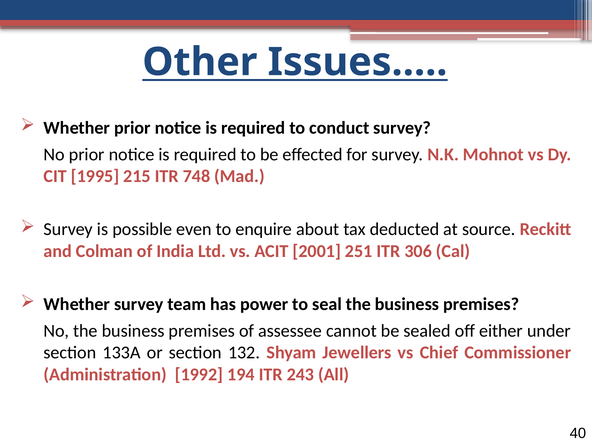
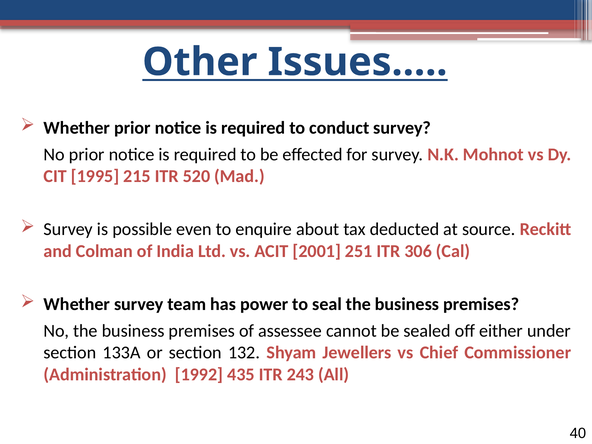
748: 748 -> 520 (196, 176)
194: 194 -> 435 (241, 374)
